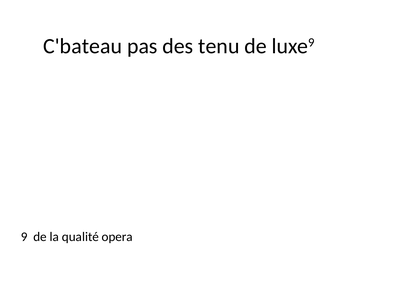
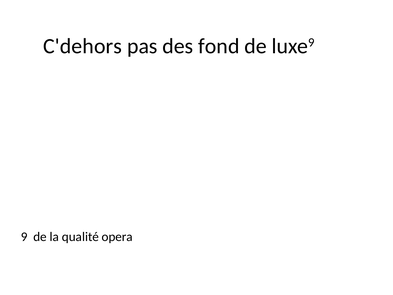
C'bateau: C'bateau -> C'dehors (83, 46)
tenu: tenu -> fond (219, 46)
